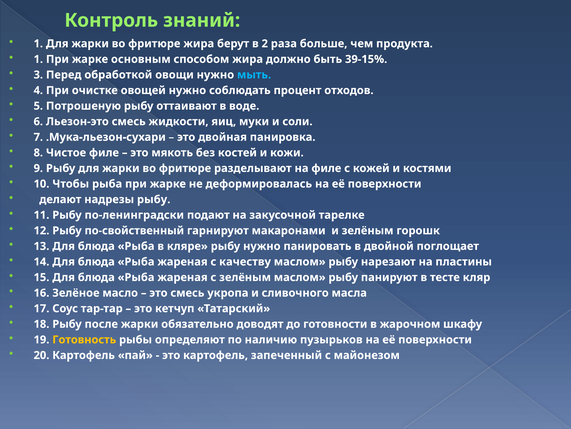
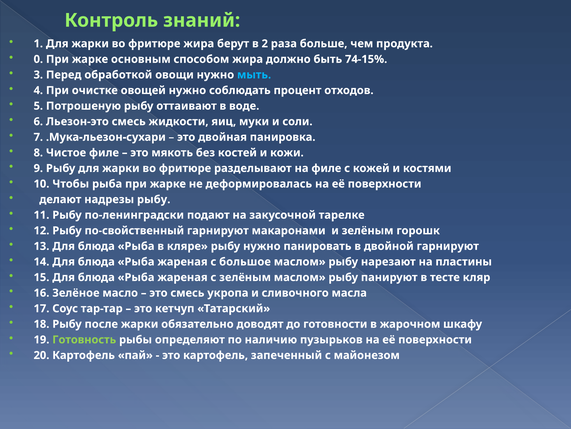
1: 1 -> 0 (38, 59)
39-15%: 39-15% -> 74-15% (366, 59)
двойной поглощает: поглощает -> гарнируют (448, 246)
качеству: качеству -> большое (245, 261)
Готовность colour: yellow -> light green (84, 339)
